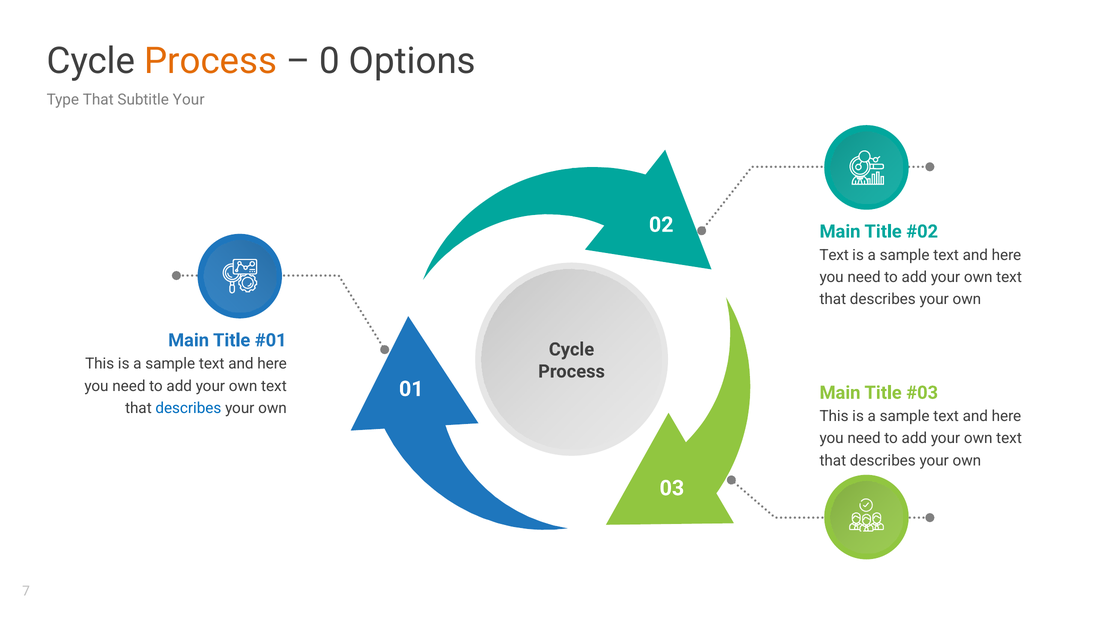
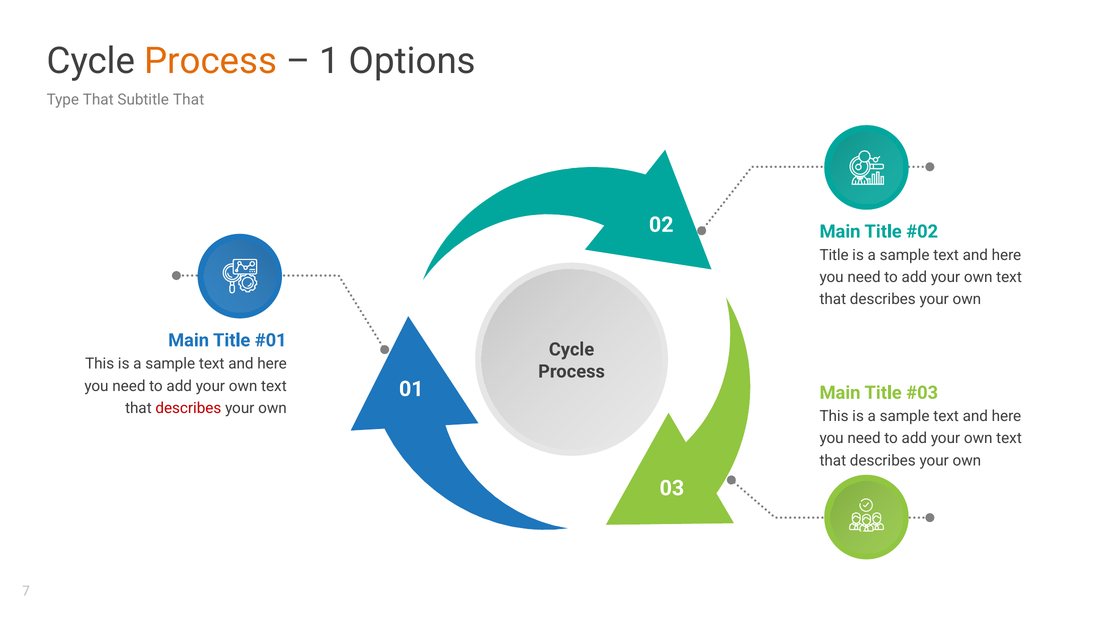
0: 0 -> 1 (330, 61)
Subtitle Your: Your -> That (189, 99)
Text: Text -> Title (834, 255)
describes colour: blue -> red (188, 408)
